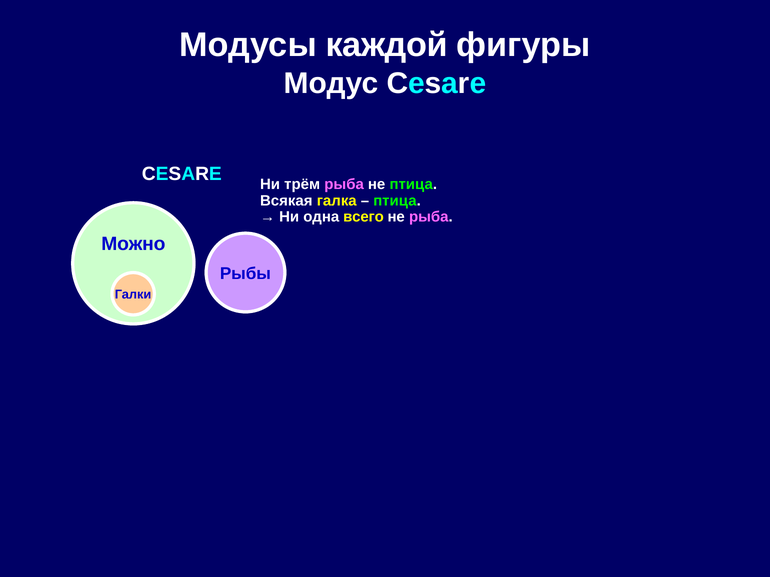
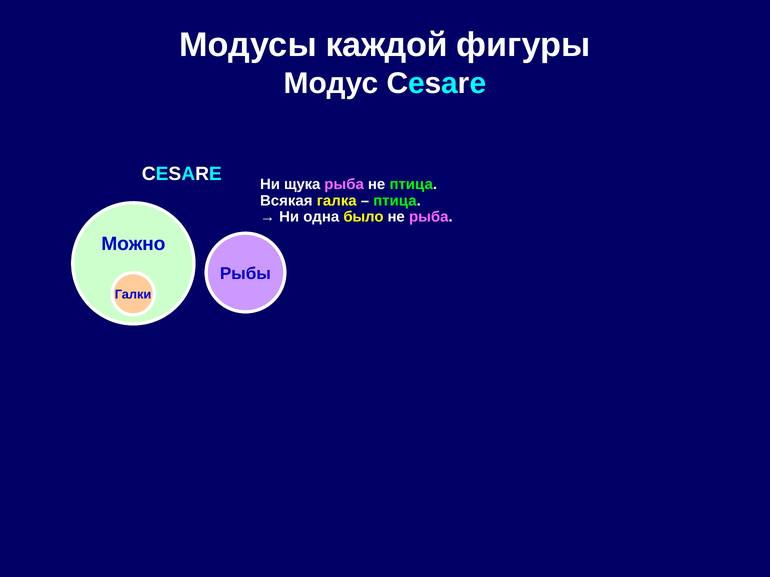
трём: трём -> щука (302, 185)
всего: всего -> было (364, 217)
